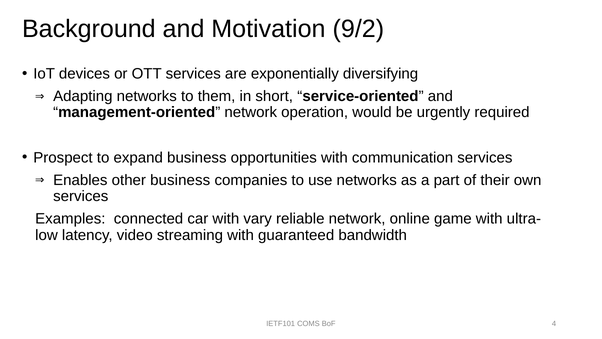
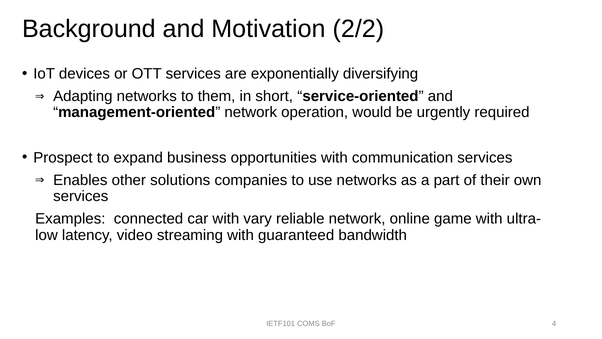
9/2: 9/2 -> 2/2 (358, 29)
other business: business -> solutions (180, 180)
